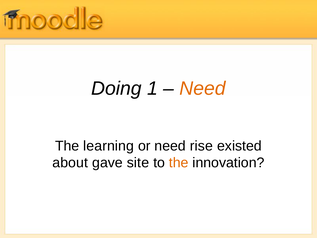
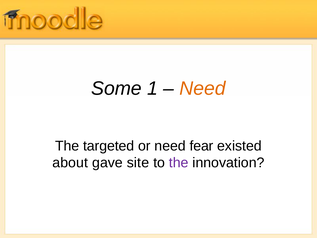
Doing: Doing -> Some (116, 88)
learning: learning -> targeted (109, 146)
rise: rise -> fear (202, 146)
the colour: orange -> purple (179, 163)
